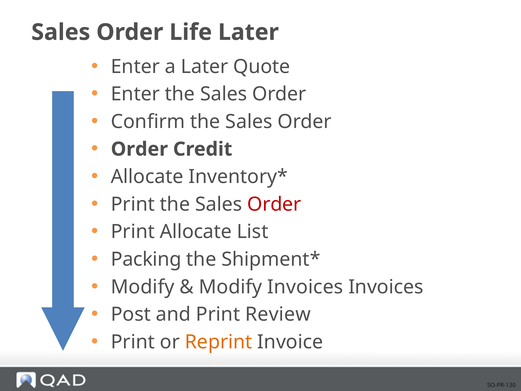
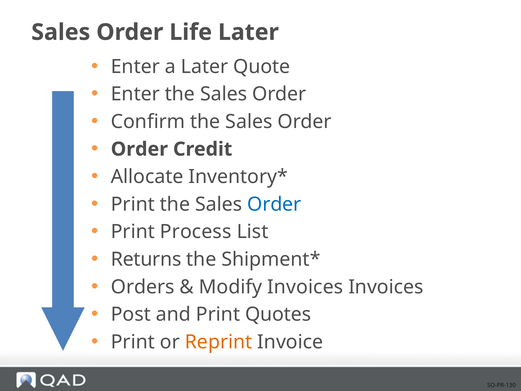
Order colour: red -> blue (274, 204)
Print Allocate: Allocate -> Process (196, 232)
Packing: Packing -> Returns (146, 259)
Modify: Modify -> Orders (143, 287)
Review: Review -> Quotes (278, 314)
